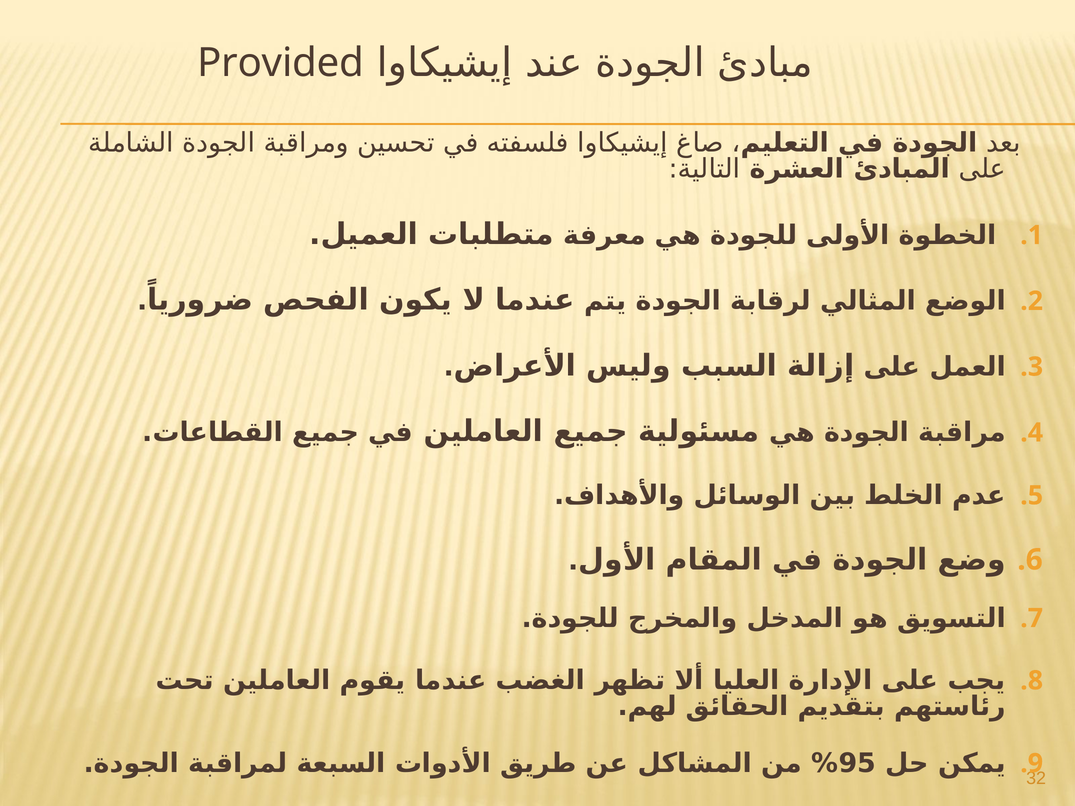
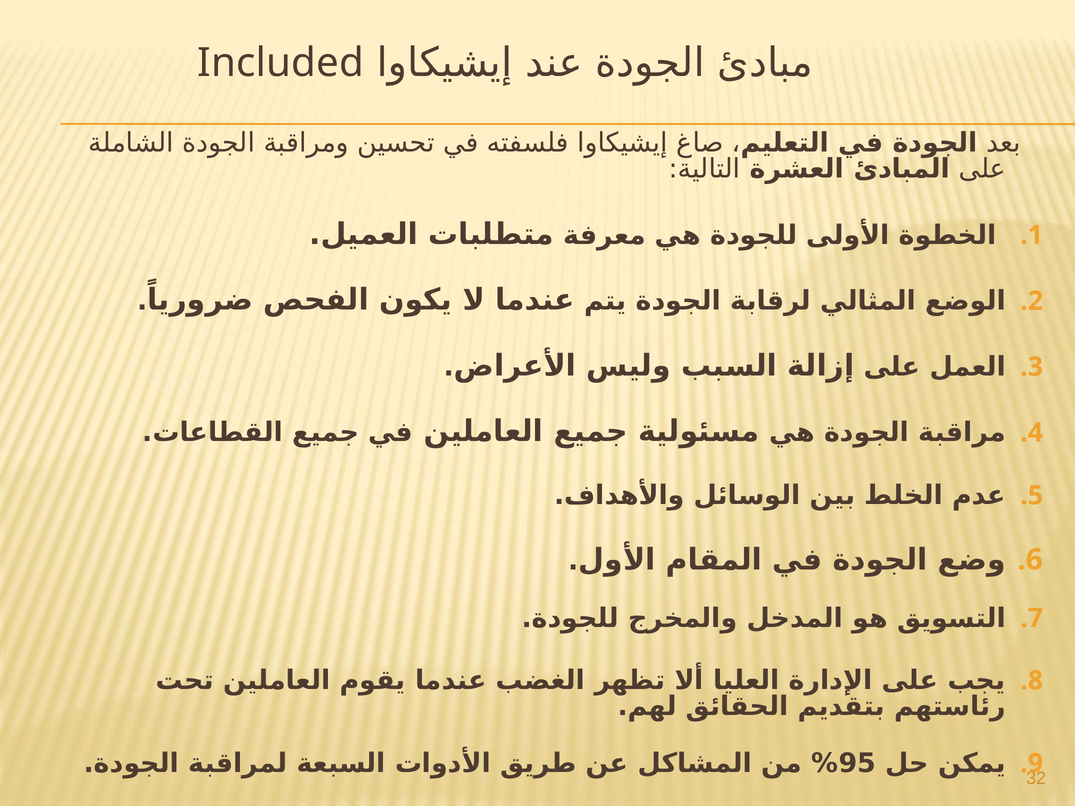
Provided: Provided -> Included (281, 63)
